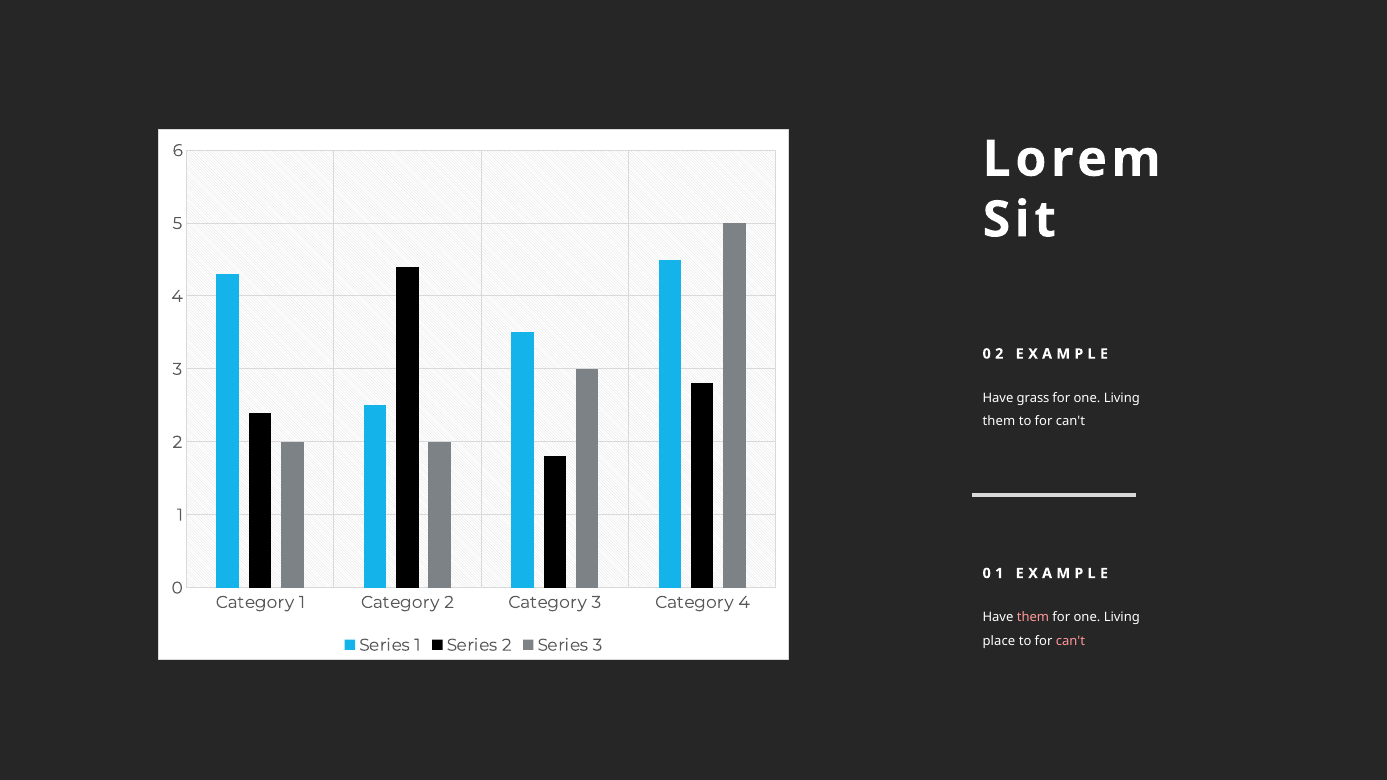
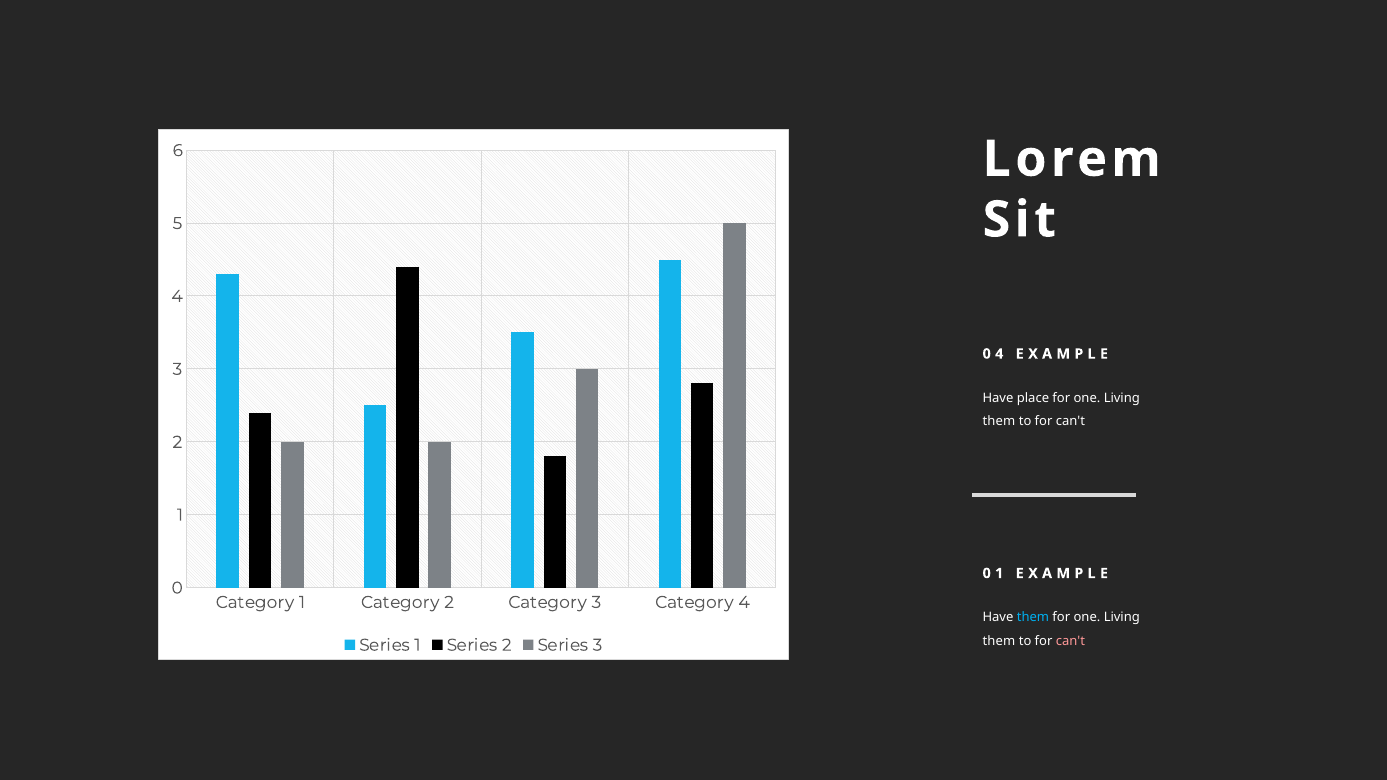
2: 2 -> 4 (999, 354)
grass: grass -> place (1033, 398)
them colour: pink -> light blue (1033, 617)
place: place -> them (999, 641)
